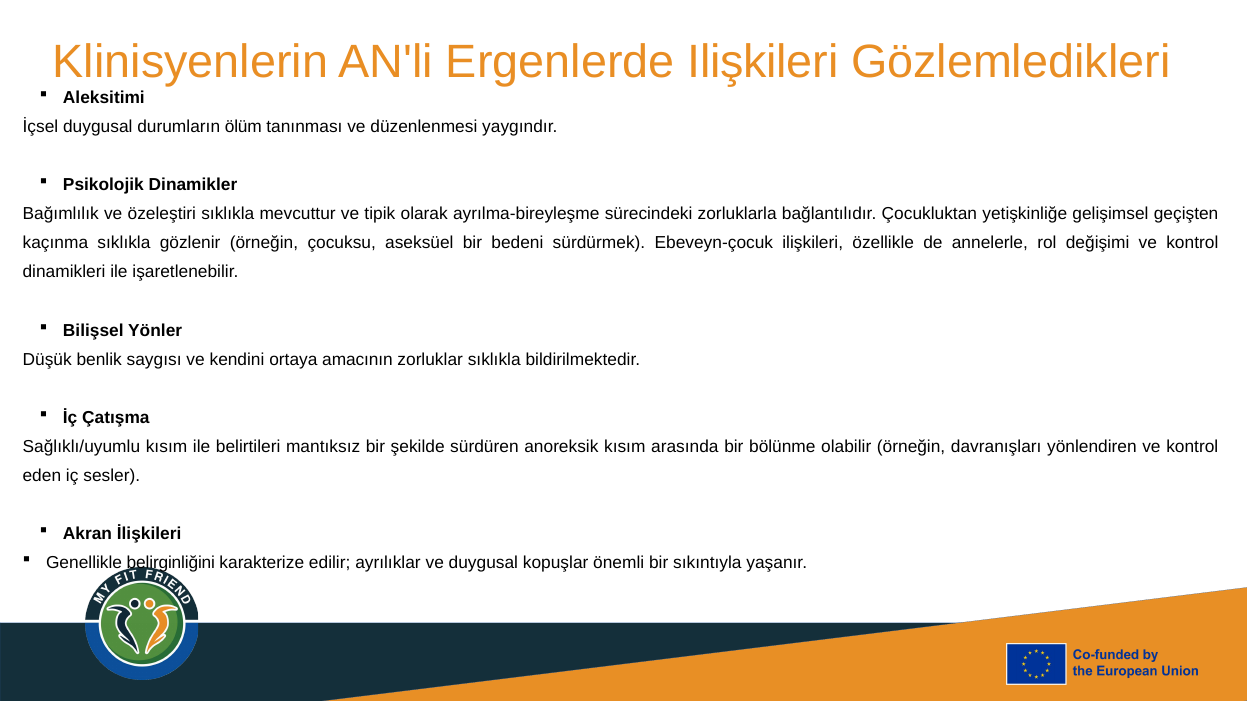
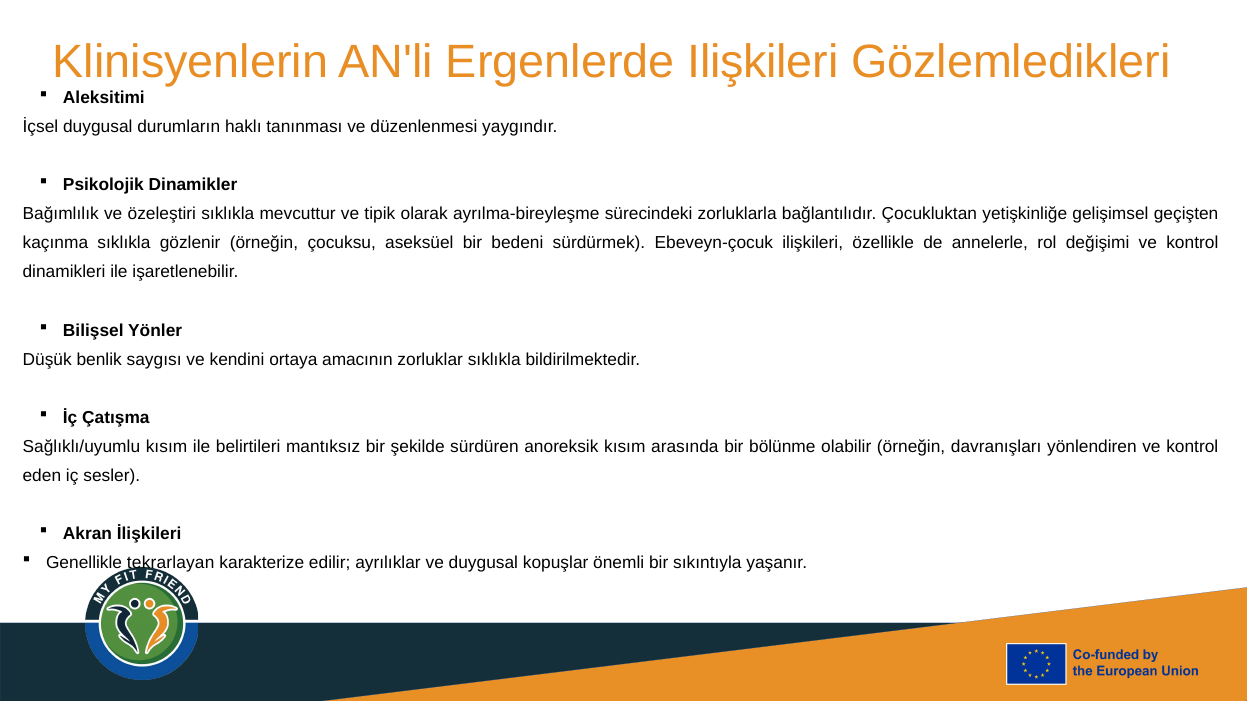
ölüm: ölüm -> haklı (243, 127)
belirginliğini: belirginliğini -> tekrarlayan (171, 563)
